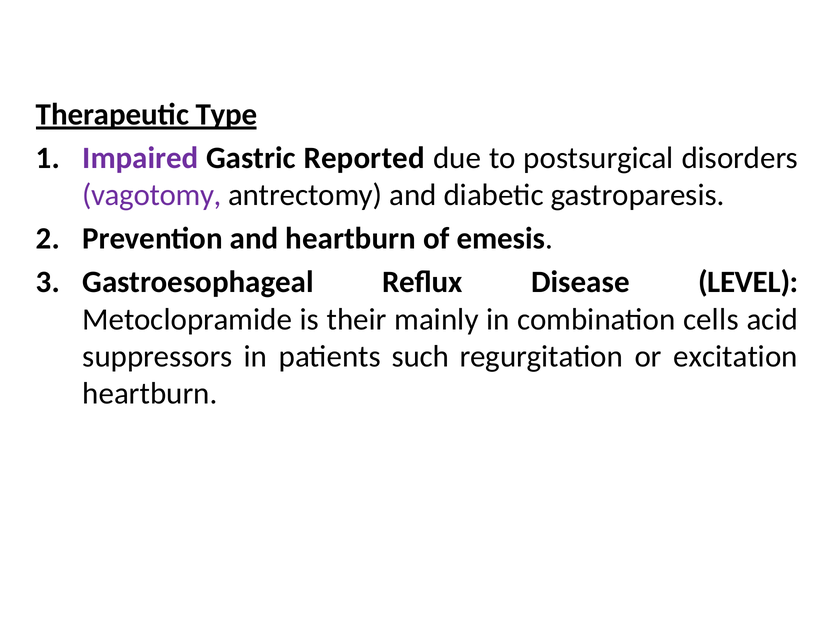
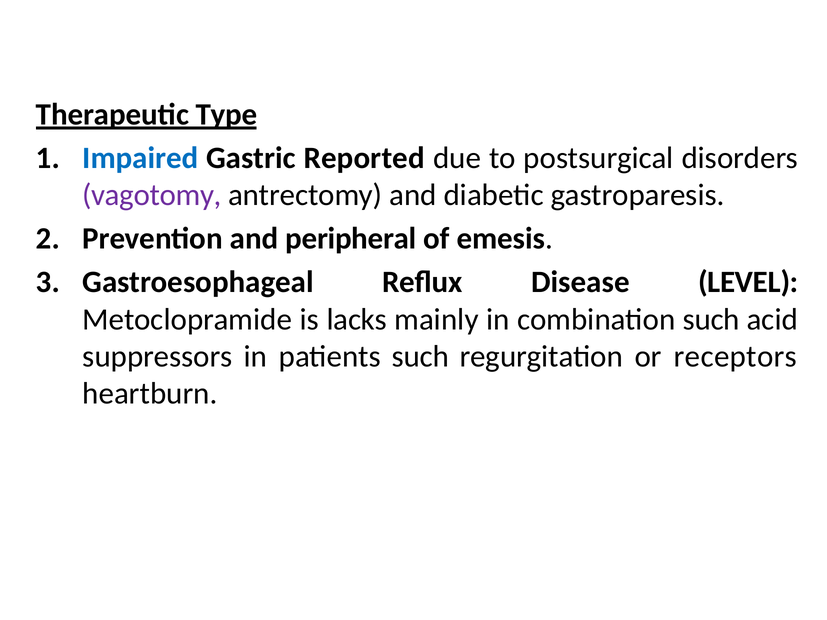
Impaired colour: purple -> blue (140, 158)
and heartburn: heartburn -> peripheral (351, 239)
their: their -> lacks (357, 319)
combination cells: cells -> such (711, 319)
excitation: excitation -> receptors (735, 357)
